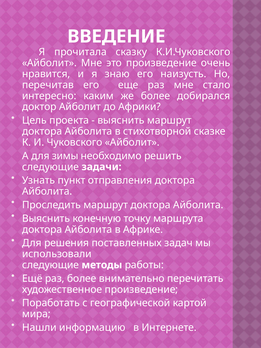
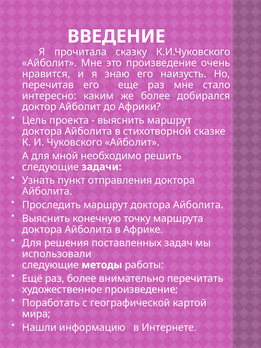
зимы: зимы -> мной (65, 156)
